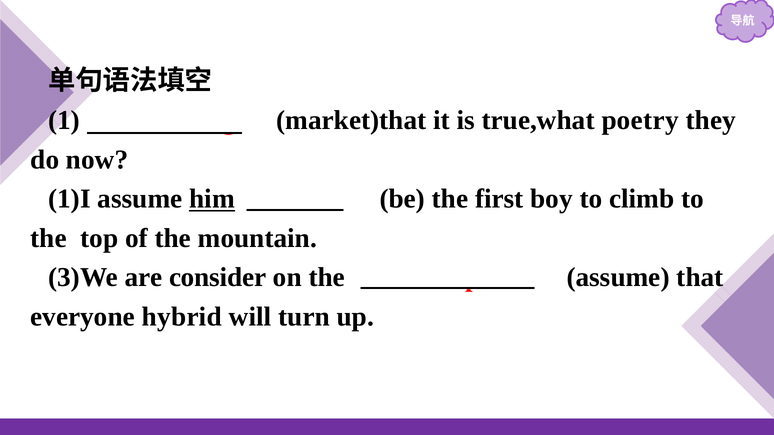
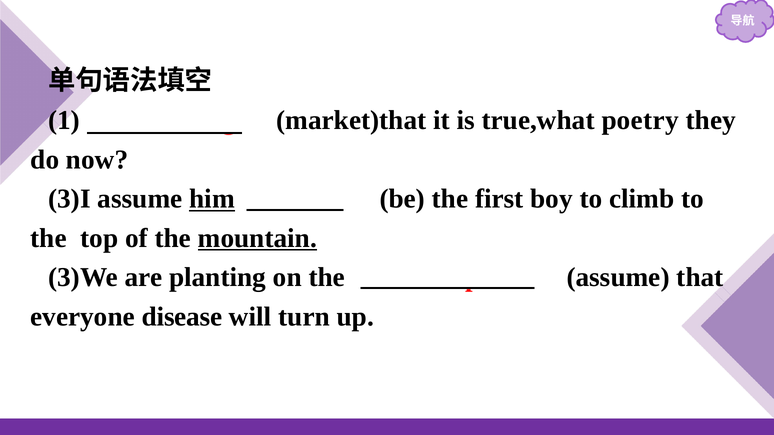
1)I: 1)I -> 3)I (69, 199)
mountain underline: none -> present (257, 238)
consider: consider -> planting (218, 278)
hybrid: hybrid -> disease (182, 317)
